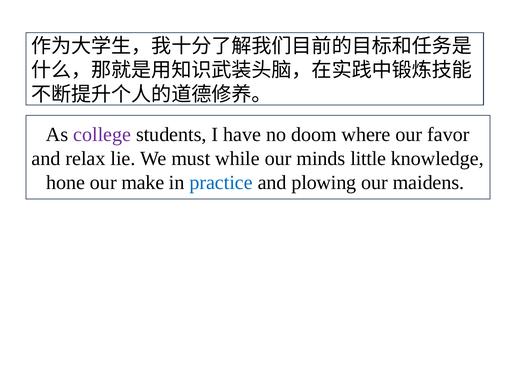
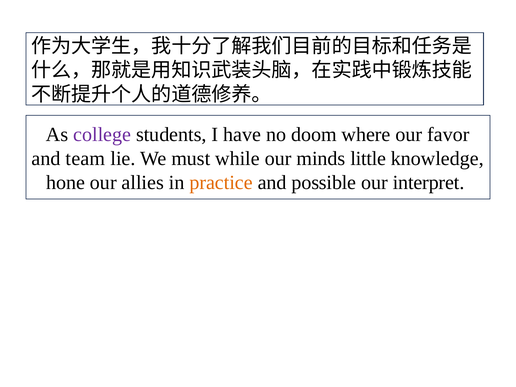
relax: relax -> team (85, 159)
make: make -> allies (143, 183)
practice colour: blue -> orange (221, 183)
plowing: plowing -> possible (324, 183)
maidens: maidens -> interpret (429, 183)
